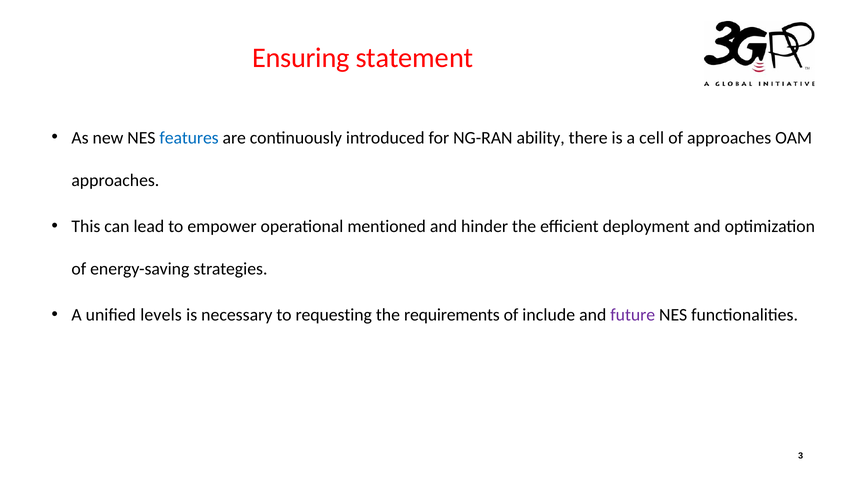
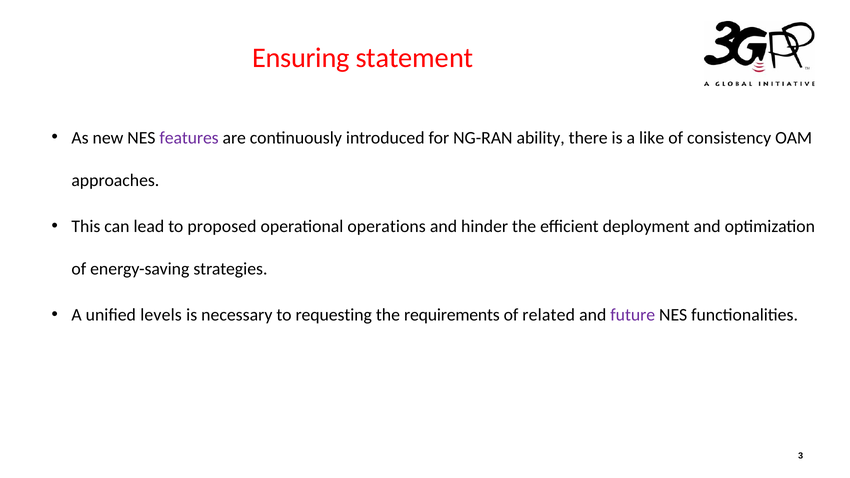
features colour: blue -> purple (189, 138)
cell: cell -> like (652, 138)
of approaches: approaches -> consistency (729, 138)
empower: empower -> proposed (222, 226)
mentioned: mentioned -> operations (387, 226)
include: include -> related (549, 315)
